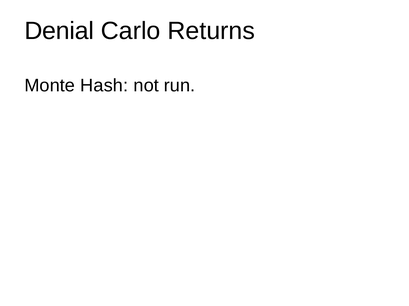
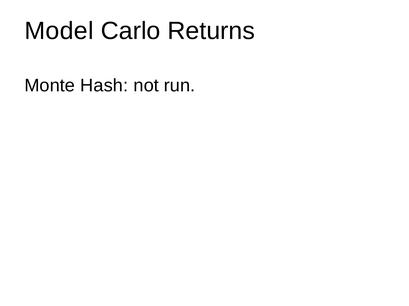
Denial: Denial -> Model (59, 31)
